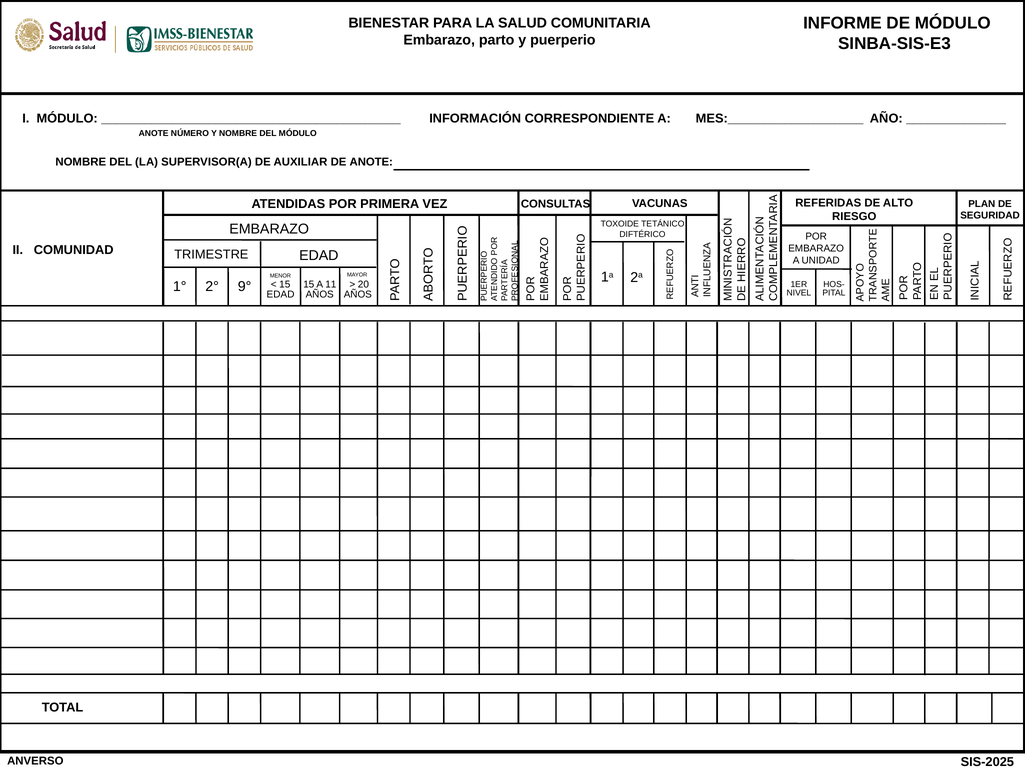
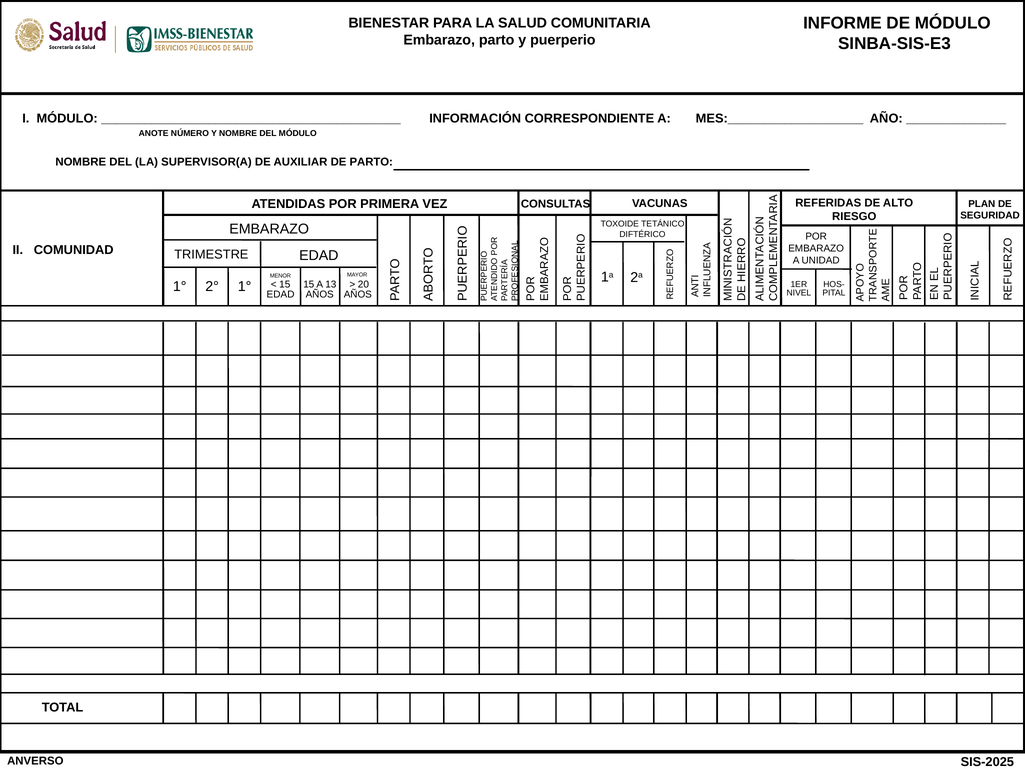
DE ANOTE: ANOTE -> PARTO (371, 162)
11: 11 -> 13 (331, 284)
2° 9°: 9° -> 1° (245, 287)
